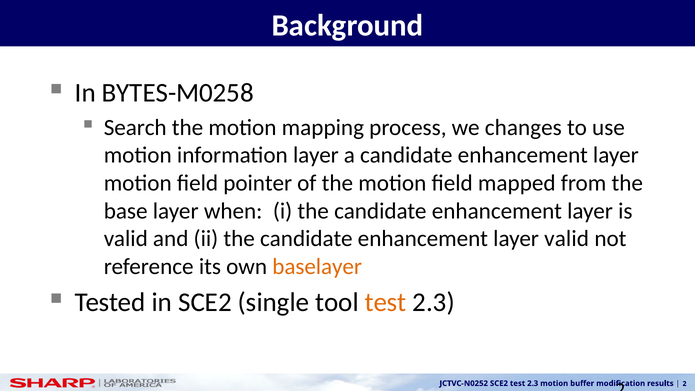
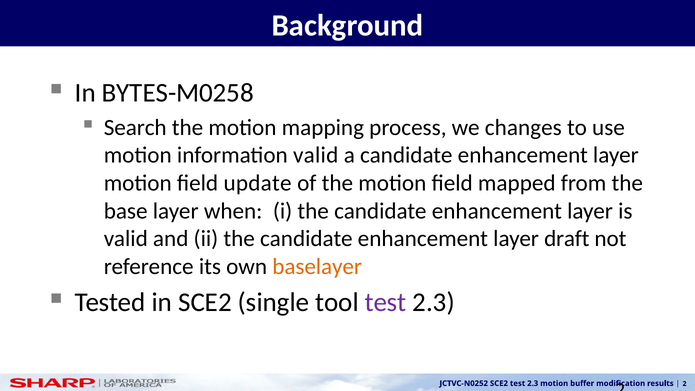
information layer: layer -> valid (316, 155)
pointer: pointer -> update (258, 183)
layer valid: valid -> draft (567, 239)
test colour: orange -> purple (386, 302)
